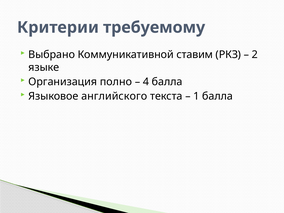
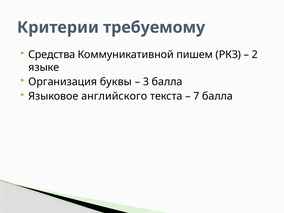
Выбрано: Выбрано -> Средства (52, 55)
ставим: ставим -> пишем (195, 55)
полно: полно -> буквы (116, 82)
4: 4 -> 3 (146, 82)
1: 1 -> 7 (196, 96)
